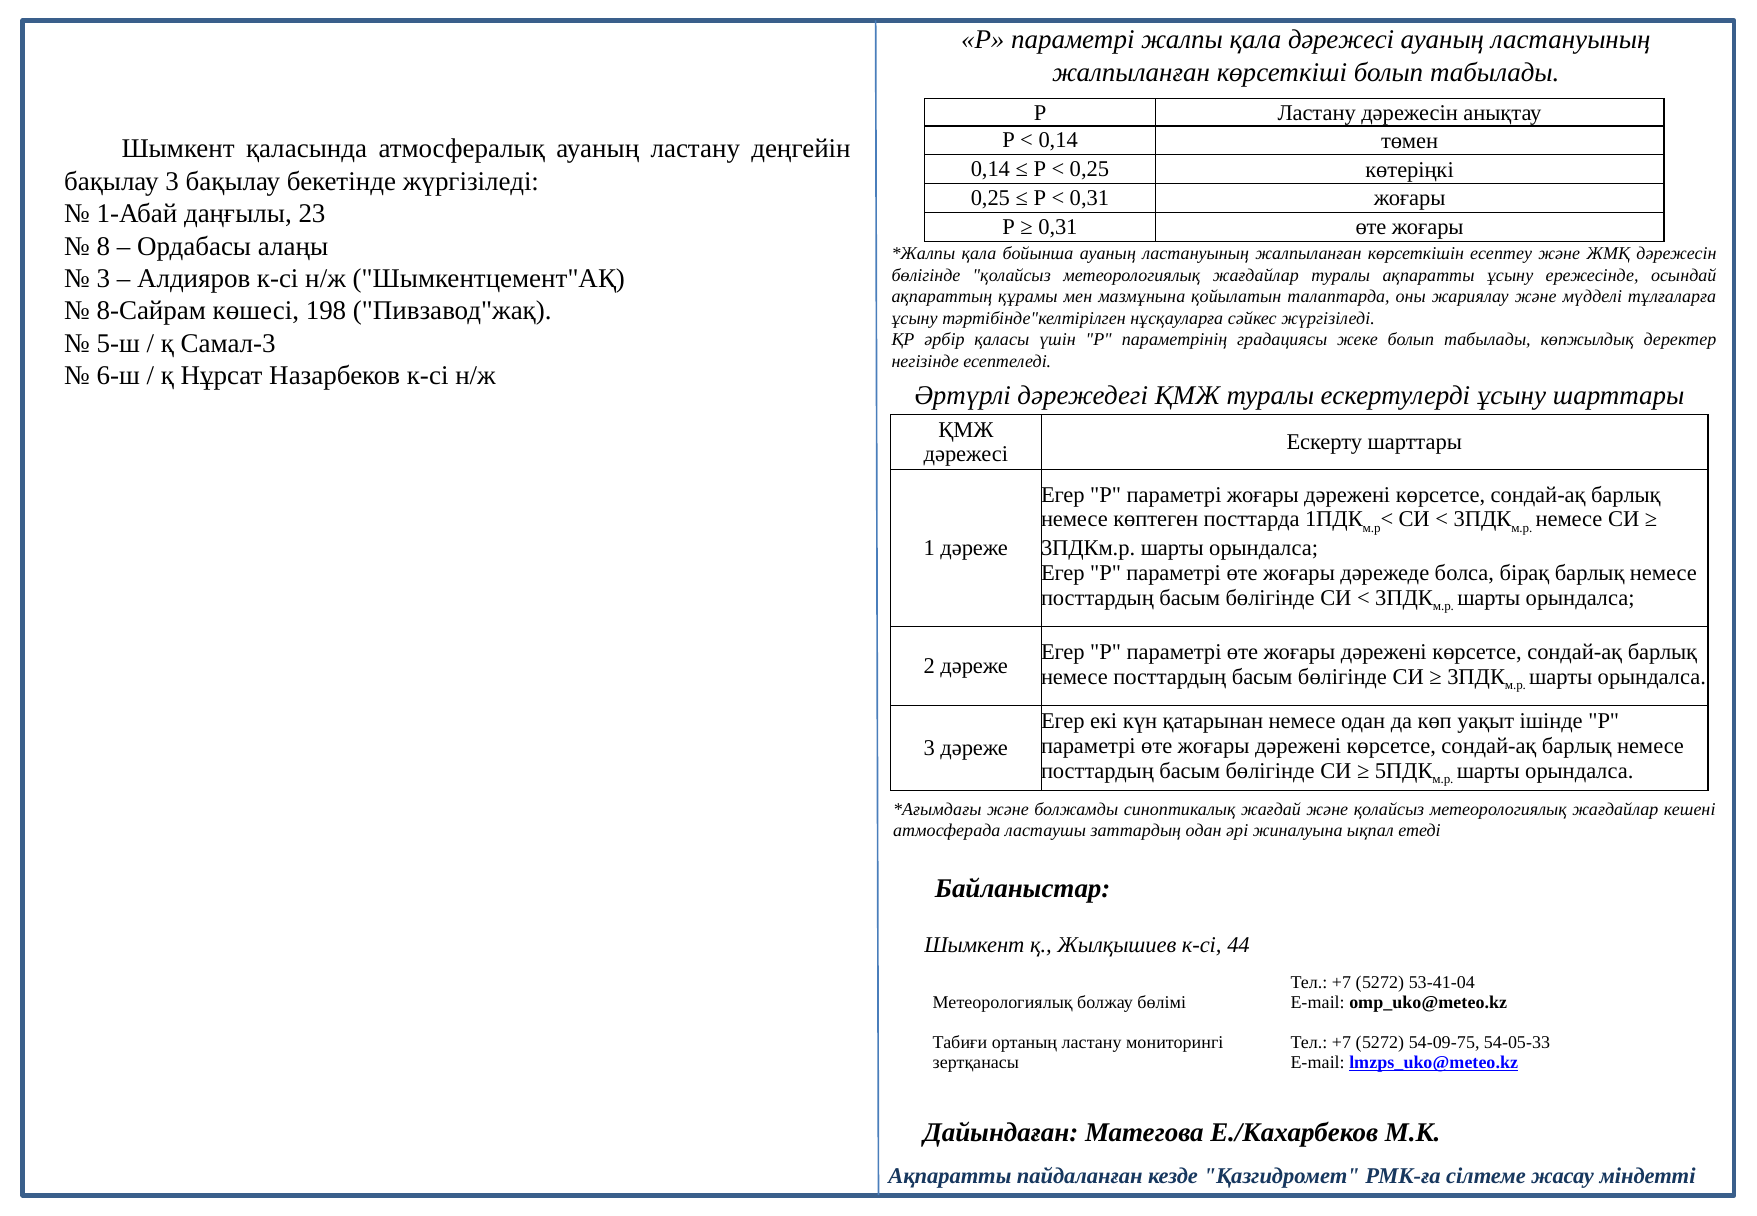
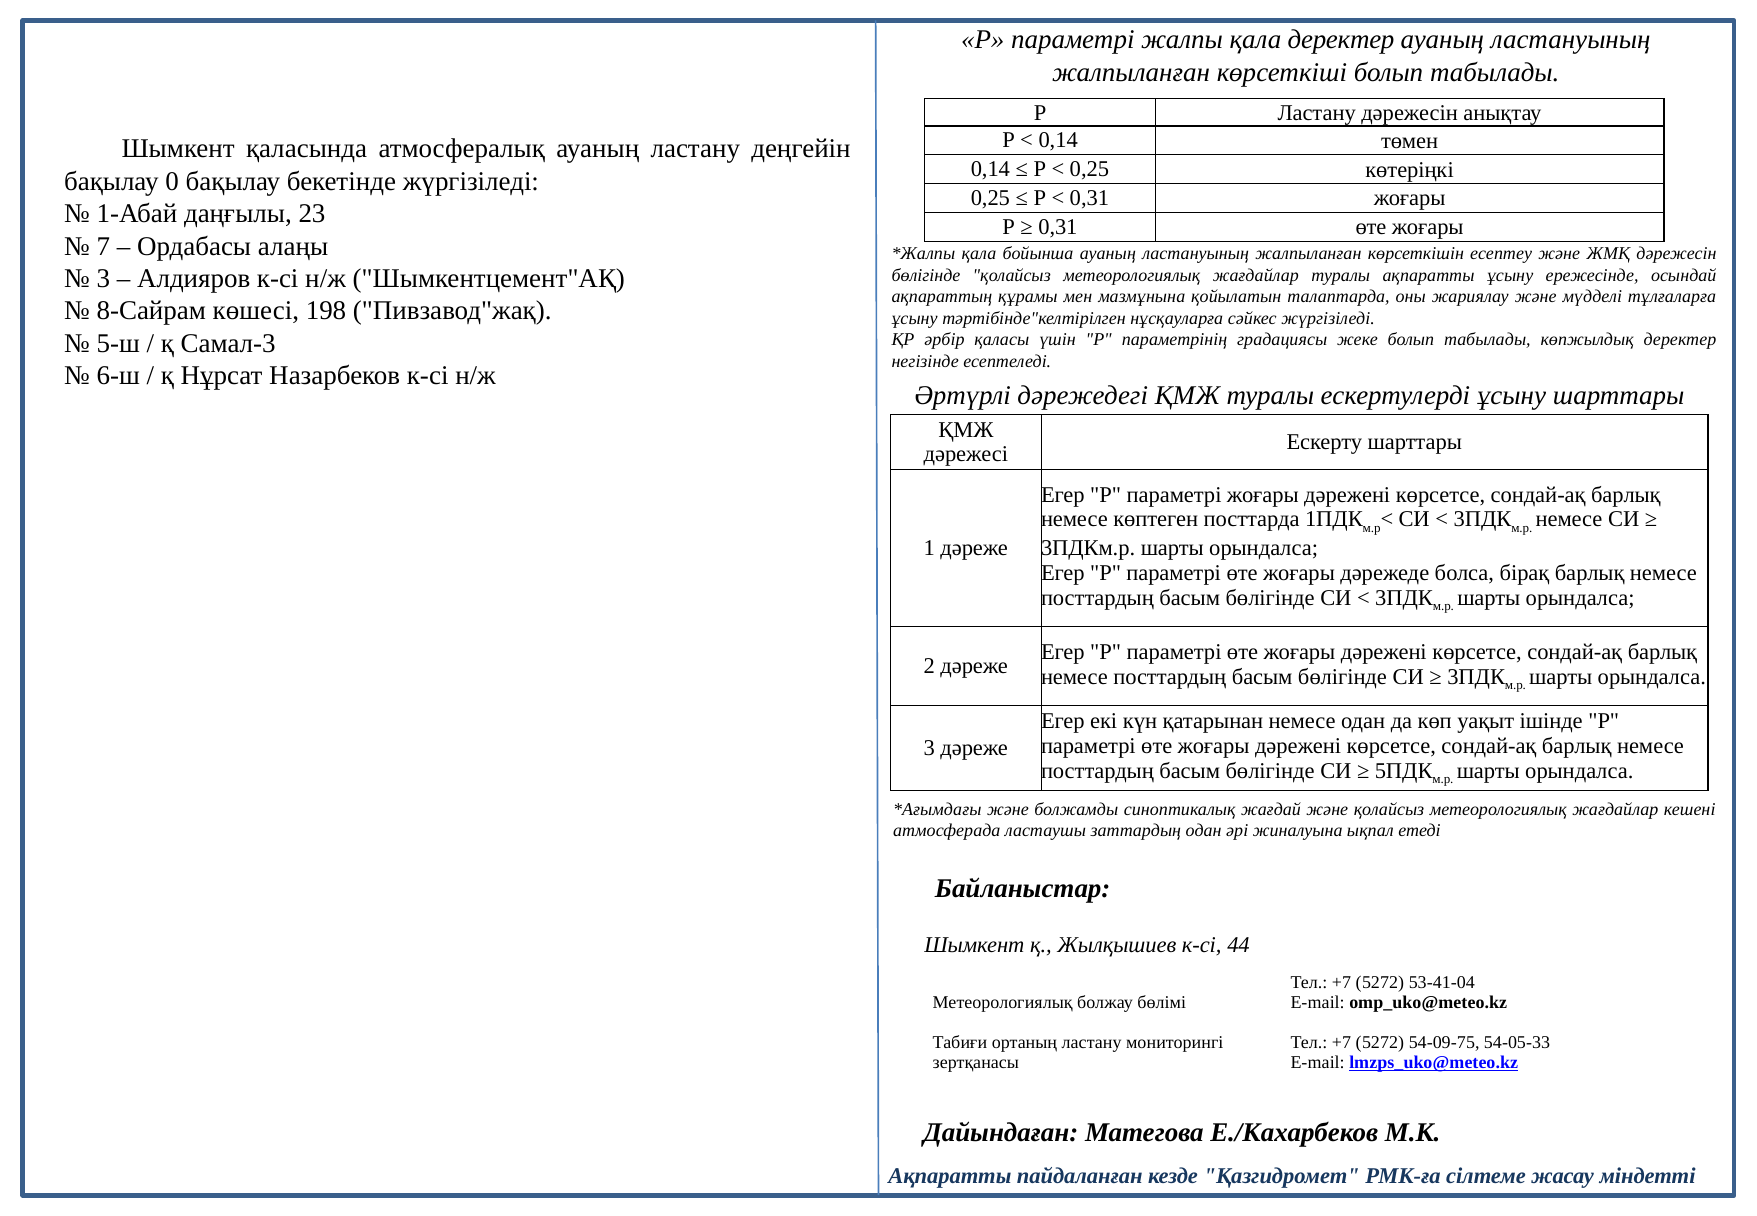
қала дәрежесі: дәрежесі -> деректер (1341, 40)
бақылау 3: 3 -> 0 (172, 181)
8: 8 -> 7 (103, 246)
